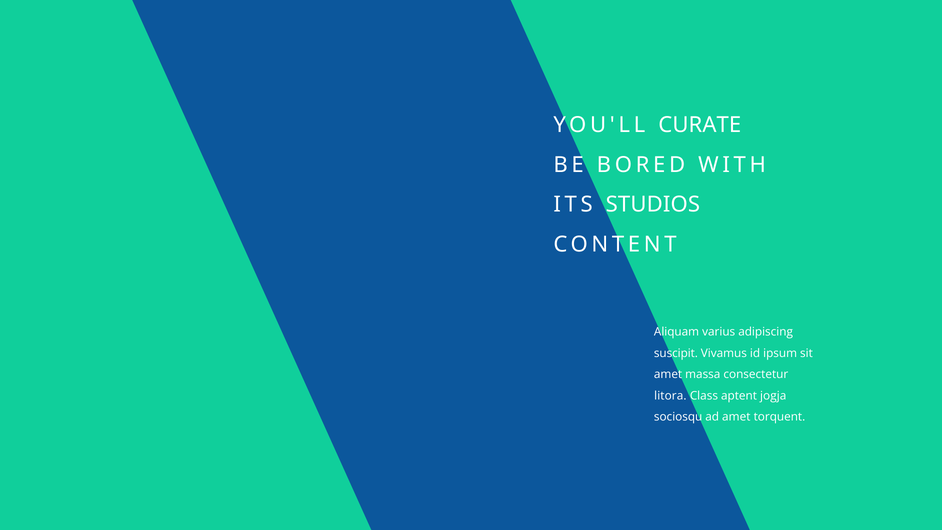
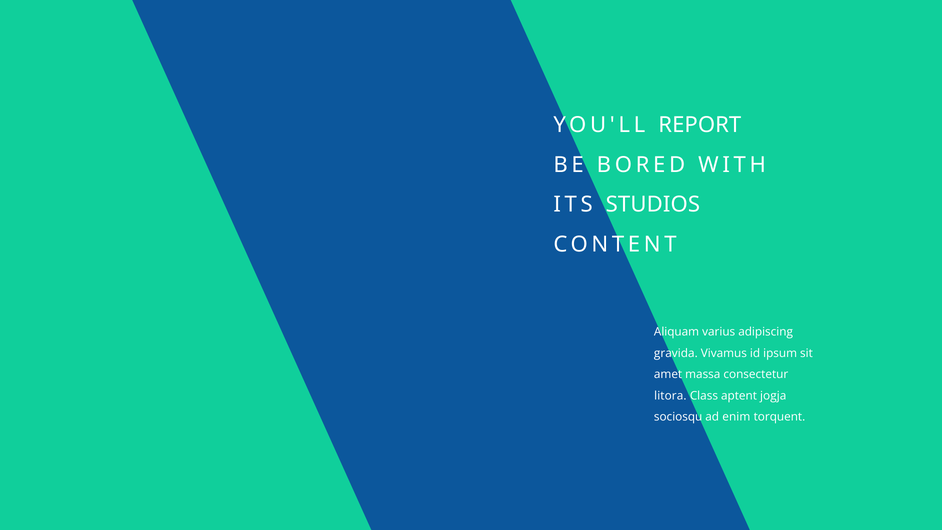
CURATE: CURATE -> REPORT (700, 125)
suscipit: suscipit -> gravida (676, 353)
ad amet: amet -> enim (736, 417)
